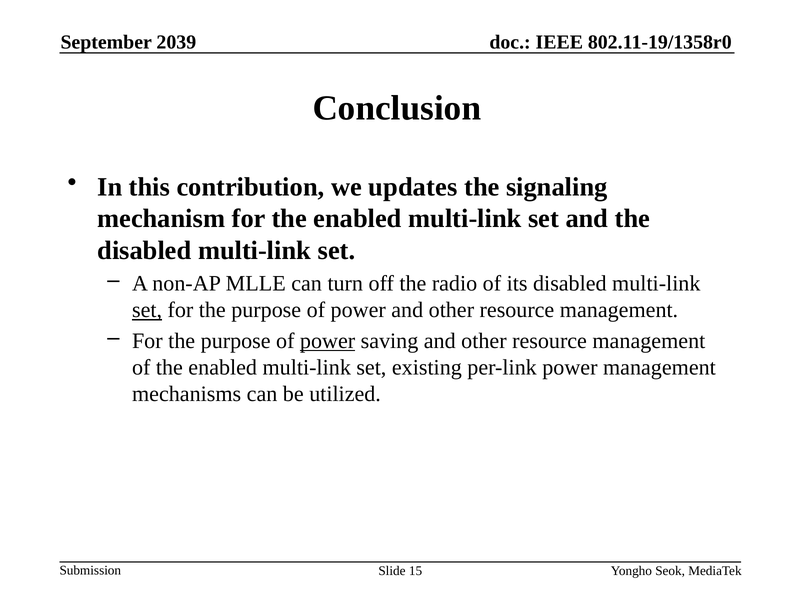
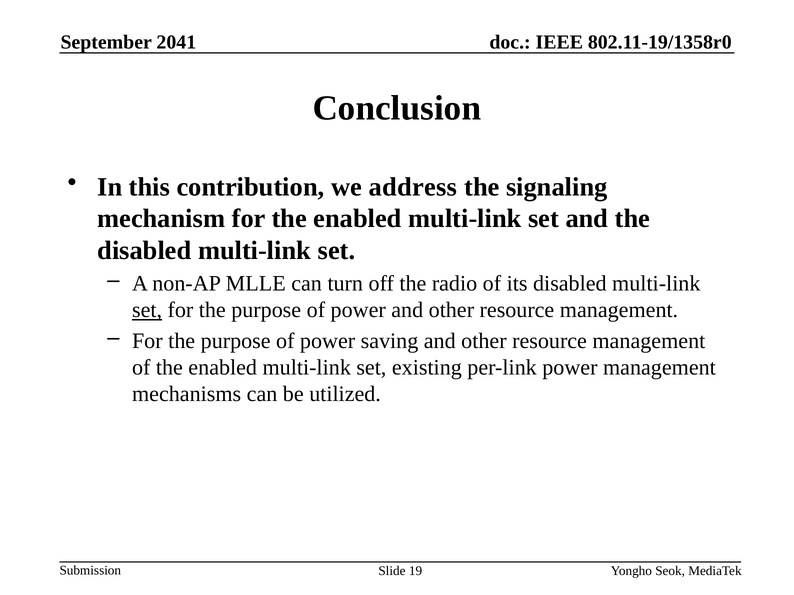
2039: 2039 -> 2041 (176, 42)
updates: updates -> address (413, 187)
power underline: present -> none (328, 341)
15: 15 -> 19 (416, 571)
